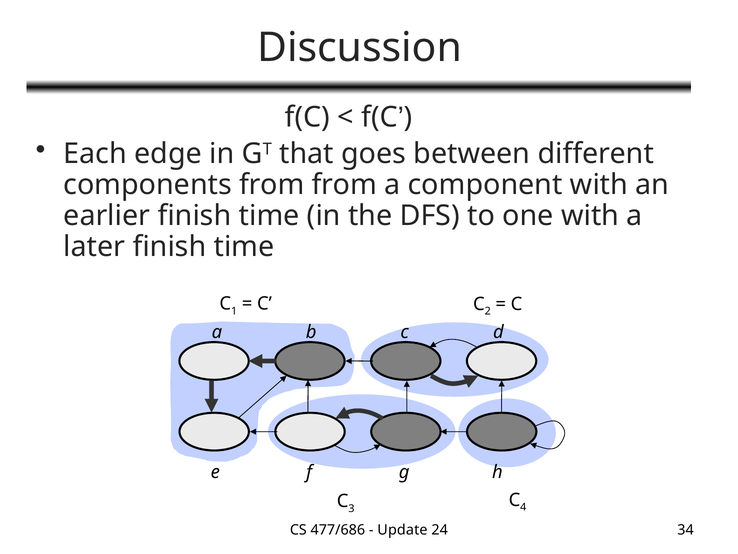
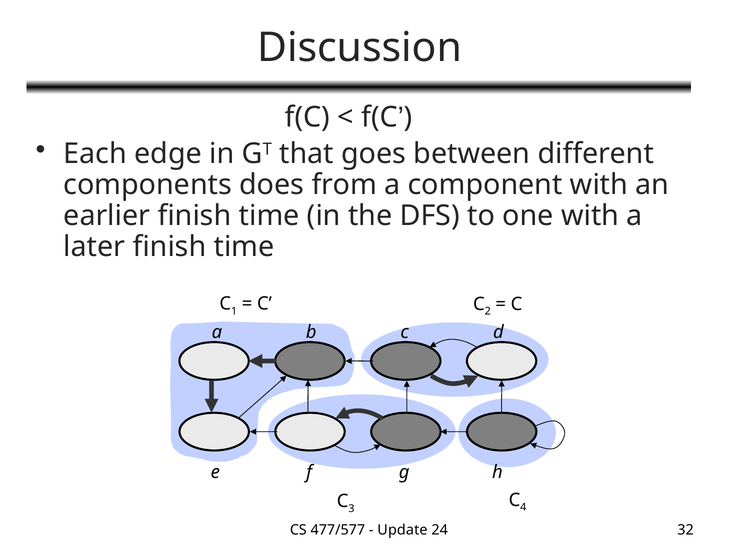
components from: from -> does (272, 185)
477/686: 477/686 -> 477/577 (338, 530)
34: 34 -> 32 (686, 530)
